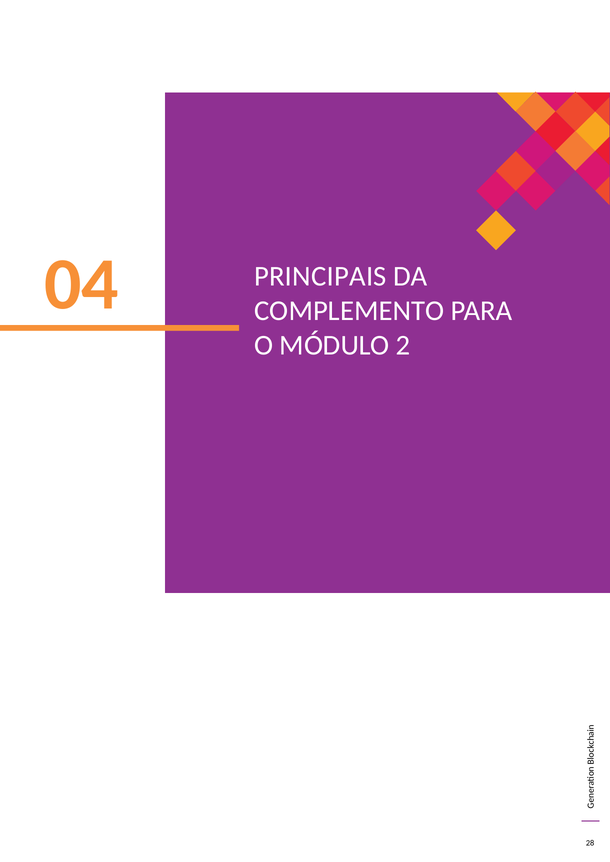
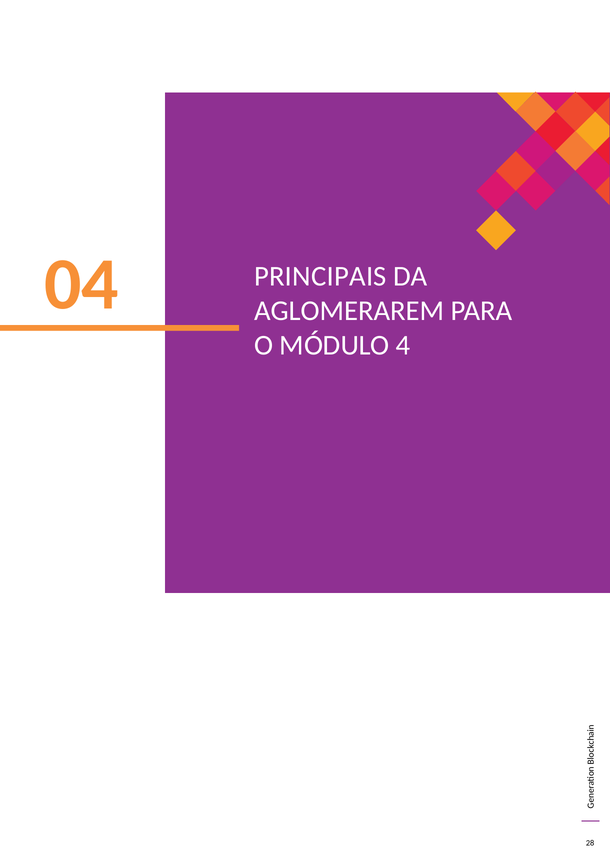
COMPLEMENTO: COMPLEMENTO -> AGLOMERAREM (349, 311)
2: 2 -> 4 (403, 346)
